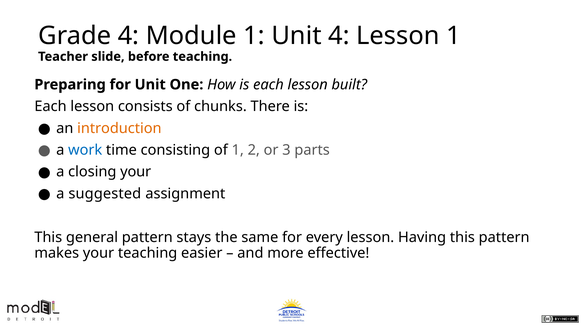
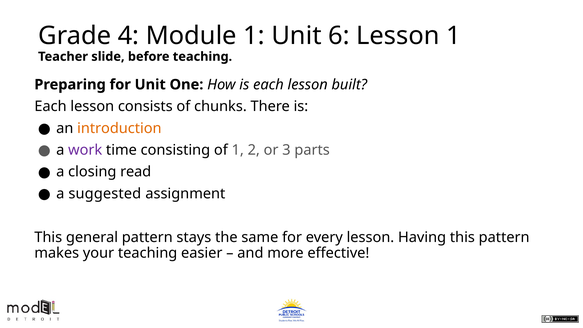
Unit 4: 4 -> 6 (339, 36)
work colour: blue -> purple (85, 150)
closing your: your -> read (136, 172)
